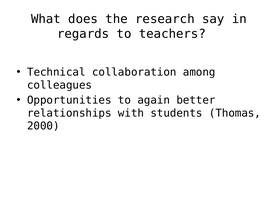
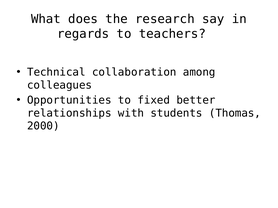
again: again -> fixed (154, 100)
